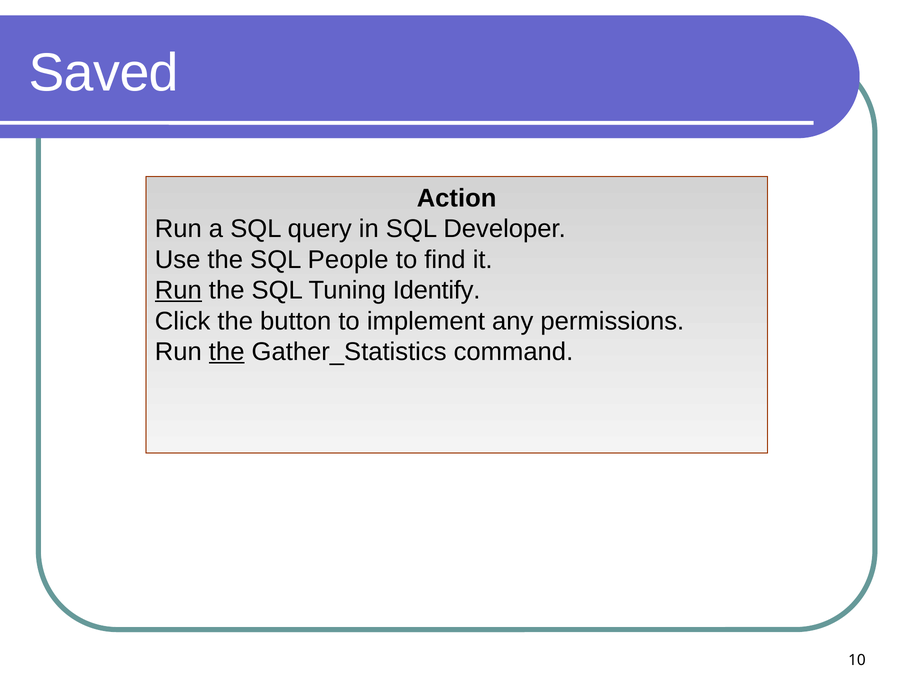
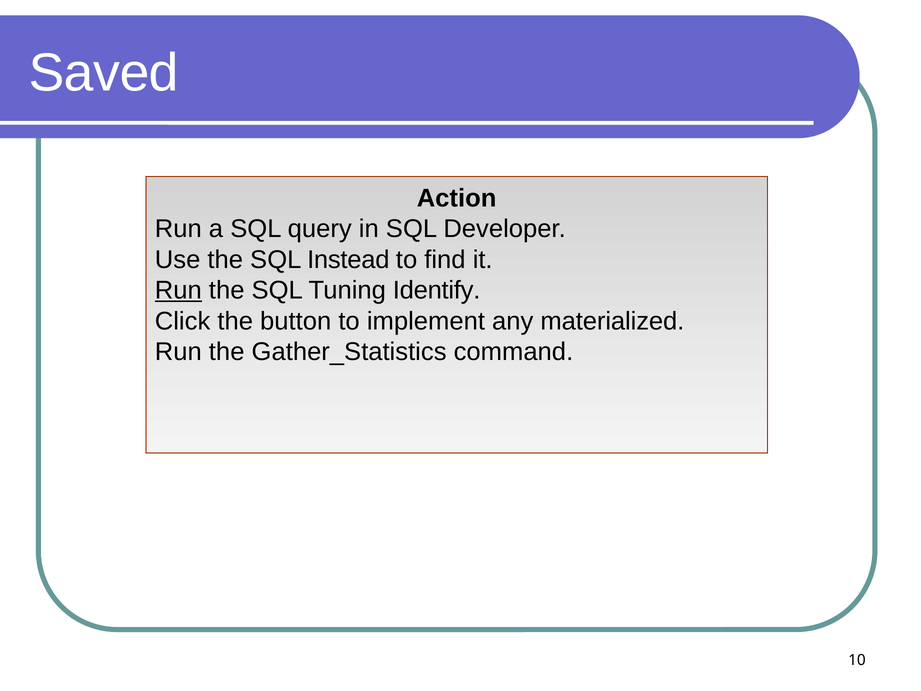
People: People -> Instead (348, 260)
permissions: permissions -> materialized (612, 321)
the underline: present -> none (227, 352)
